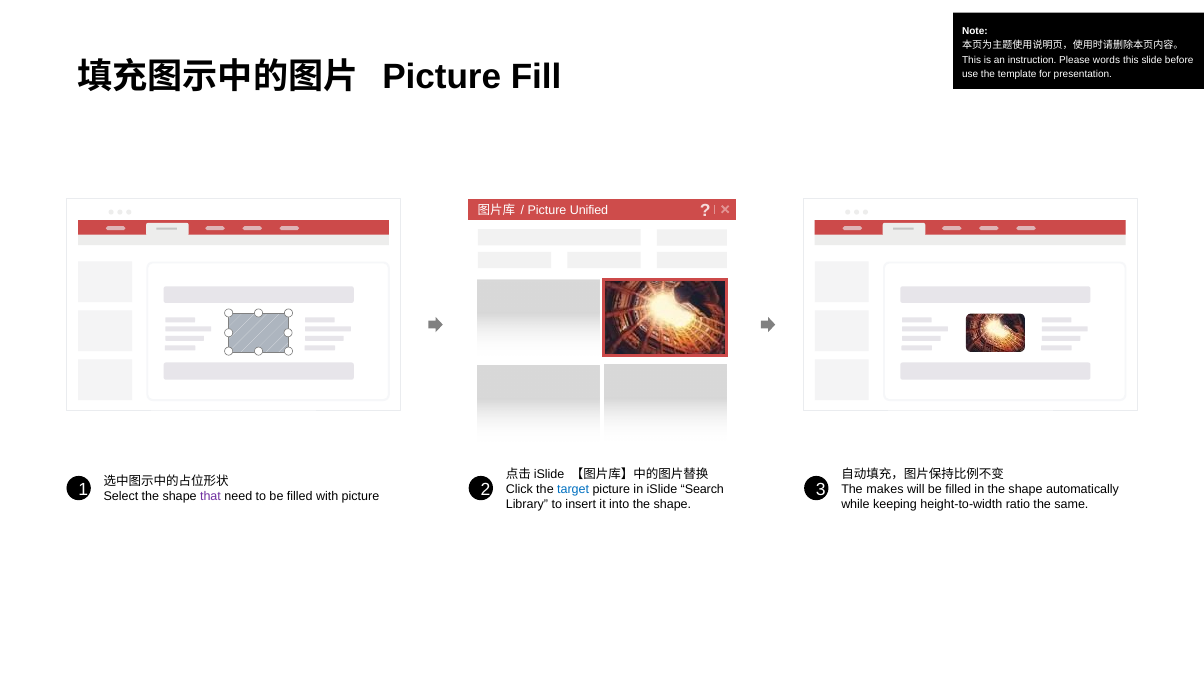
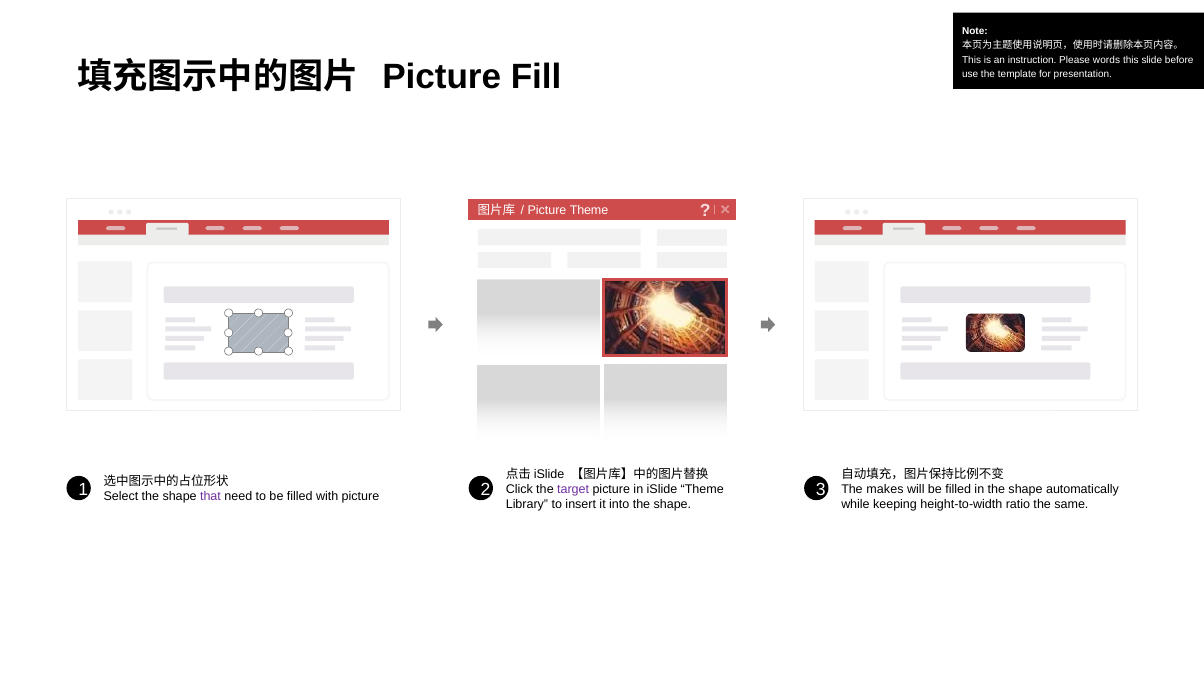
Picture Unified: Unified -> Theme (589, 210)
target colour: blue -> purple (573, 489)
iSlide Search: Search -> Theme (702, 489)
